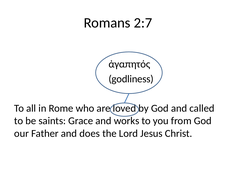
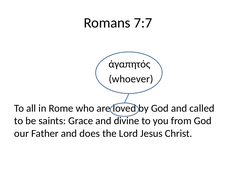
2:7: 2:7 -> 7:7 (143, 23)
godliness: godliness -> whoever (131, 79)
works: works -> divine (127, 121)
